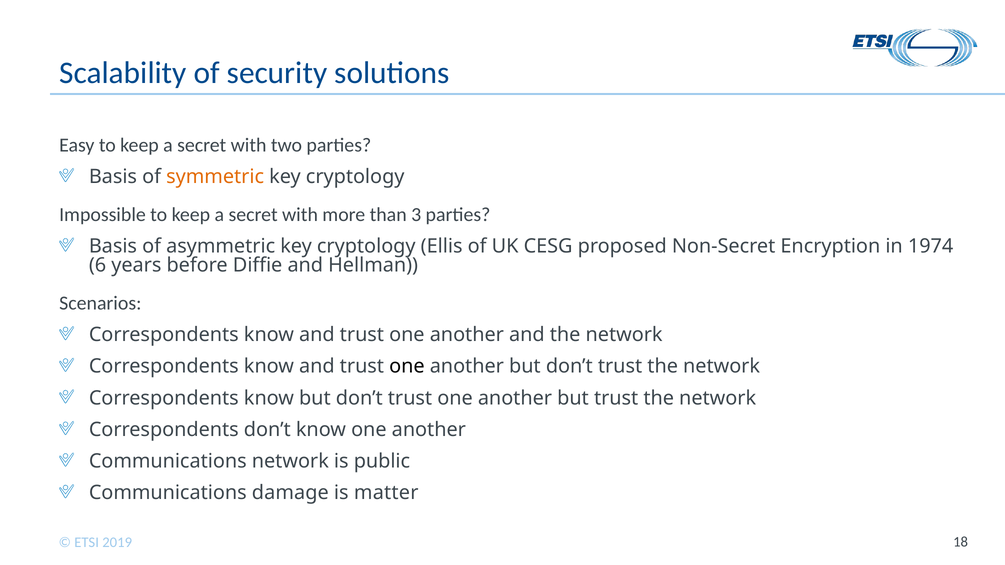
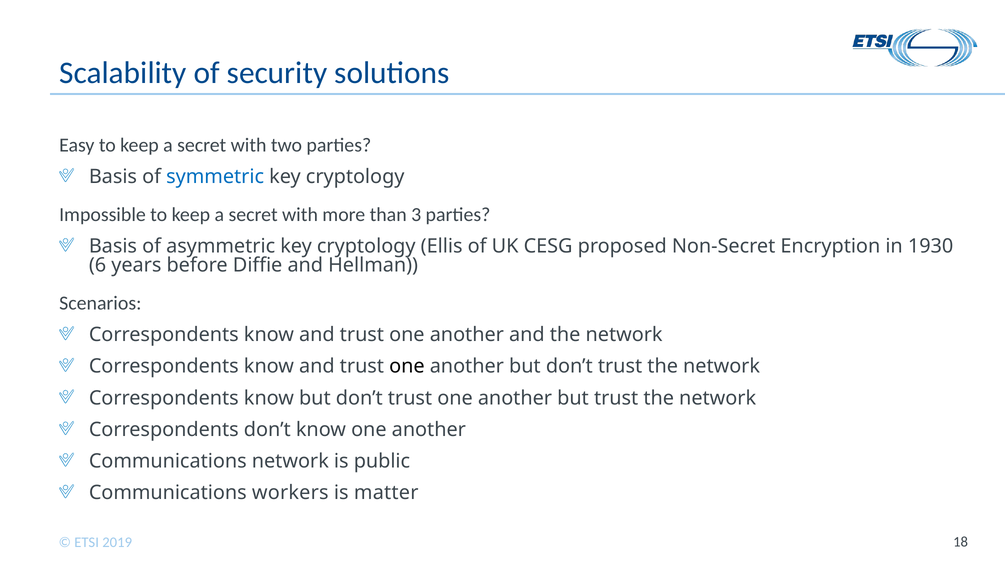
symmetric colour: orange -> blue (215, 177)
1974: 1974 -> 1930 (931, 246)
damage: damage -> workers (290, 493)
